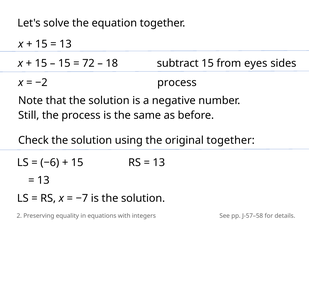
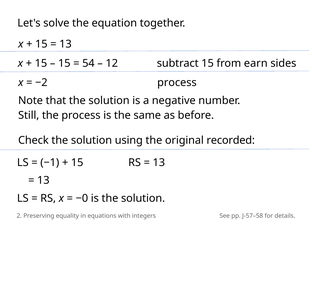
72: 72 -> 54 (88, 63)
18: 18 -> 12 (112, 63)
eyes: eyes -> earn (256, 63)
original together: together -> recorded (231, 140)
−6: −6 -> −1 (50, 163)
−7: −7 -> −0 (82, 198)
